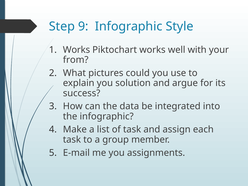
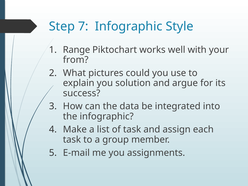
9: 9 -> 7 (83, 26)
Works: Works -> Range (76, 50)
